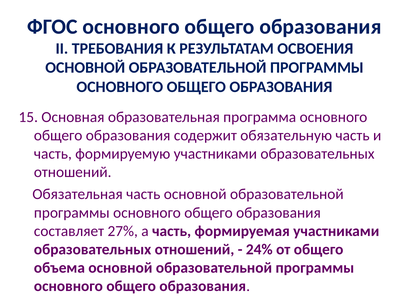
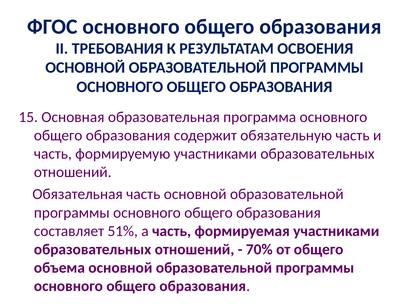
27%: 27% -> 51% (123, 232)
24%: 24% -> 70% (259, 250)
